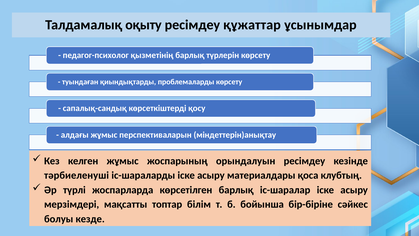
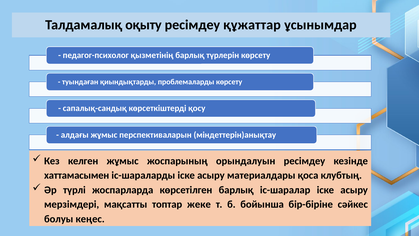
тәрбиеленуші: тәрбиеленуші -> хаттамасымен (77, 175)
білім: білім -> жеке (199, 204)
кезде: кезде -> кеңес (90, 219)
